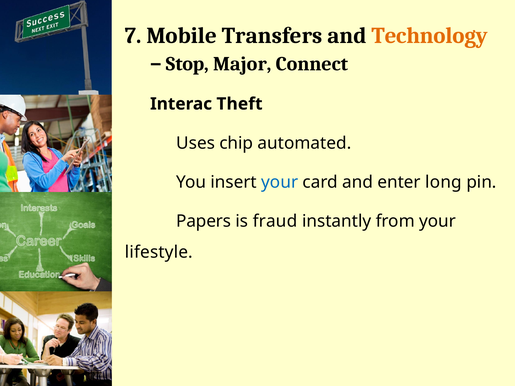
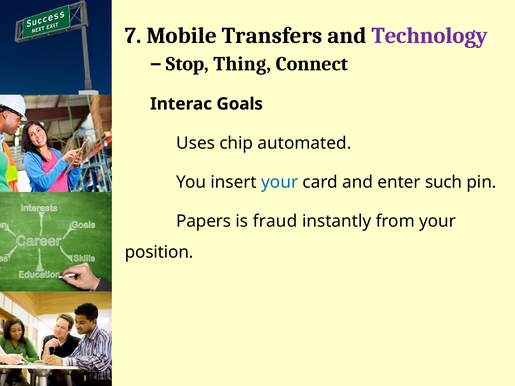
Technology colour: orange -> purple (430, 36)
Major: Major -> Thing (242, 64)
Theft: Theft -> Goals (240, 104)
long: long -> such (444, 182)
lifestyle: lifestyle -> position (159, 252)
